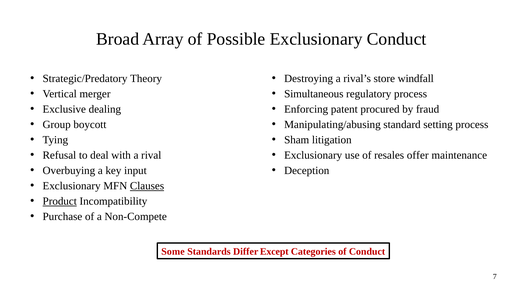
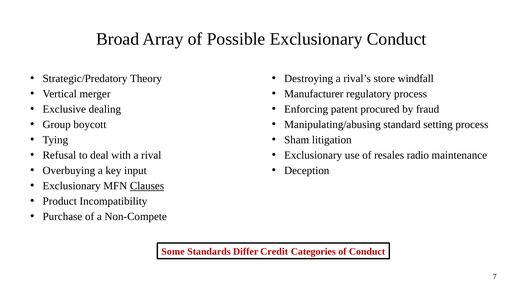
Simultaneous: Simultaneous -> Manufacturer (314, 94)
offer: offer -> radio (418, 155)
Product underline: present -> none (60, 201)
Except: Except -> Credit (274, 252)
